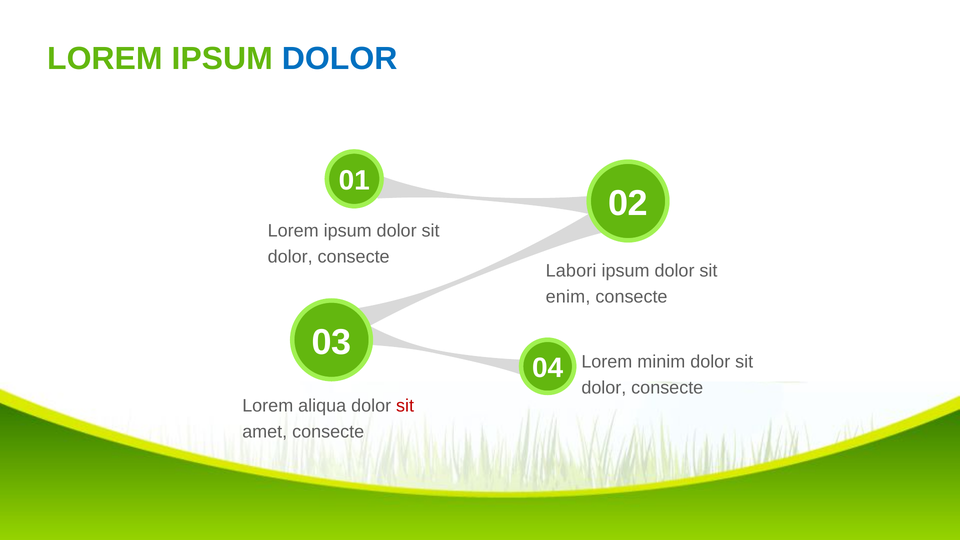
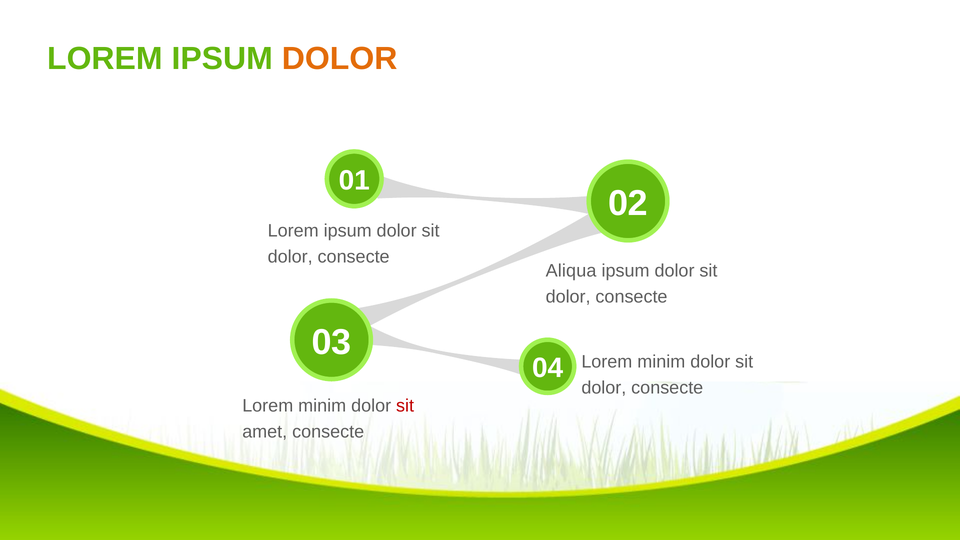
DOLOR colour: blue -> orange (340, 59)
Labori: Labori -> Aliqua (571, 271)
enim: enim -> dolor (568, 297)
aliqua: aliqua -> minim (322, 406)
